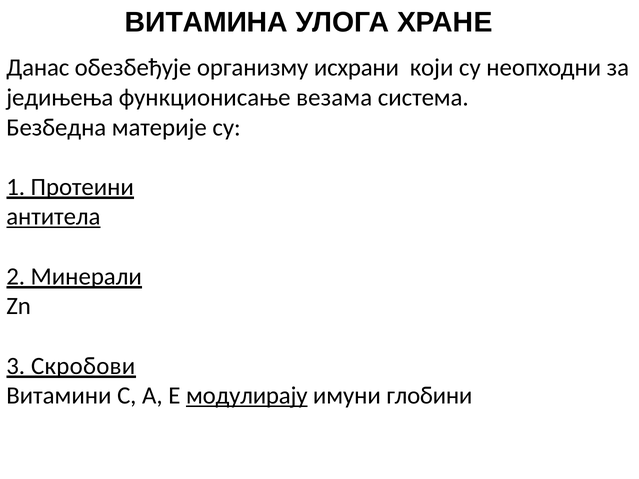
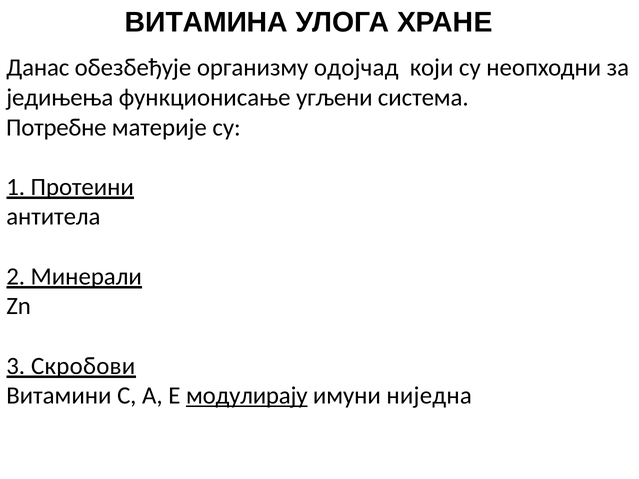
исхрани: исхрани -> одојчад (356, 68)
везама: везама -> угљени (334, 98)
Безбедна: Безбедна -> Потребне (56, 127)
антитела underline: present -> none (53, 217)
глобини: глобини -> ниједна (429, 396)
